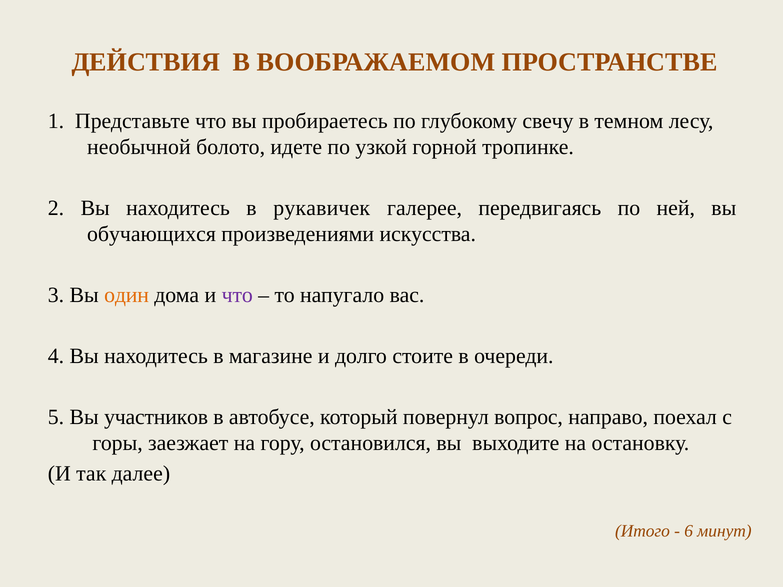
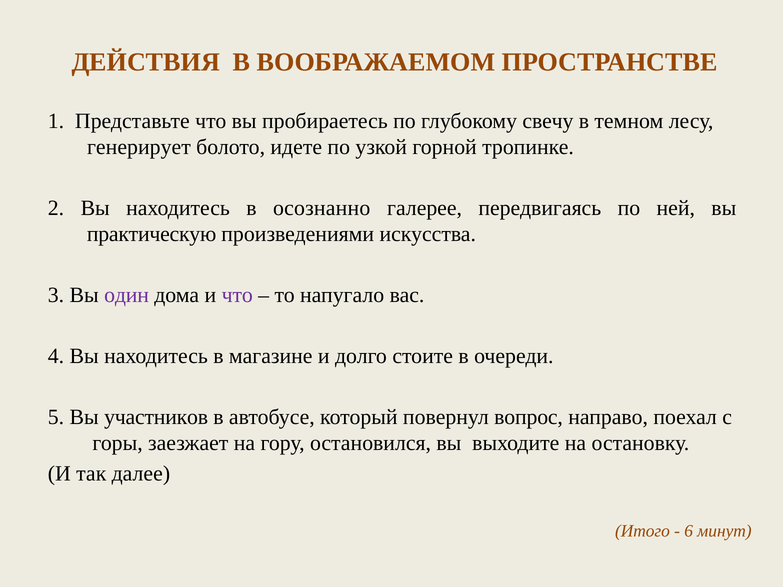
необычной: необычной -> генерирует (139, 147)
рукавичек: рукавичек -> осознанно (322, 208)
обучающихся: обучающихся -> практическую (152, 234)
один colour: orange -> purple (127, 295)
